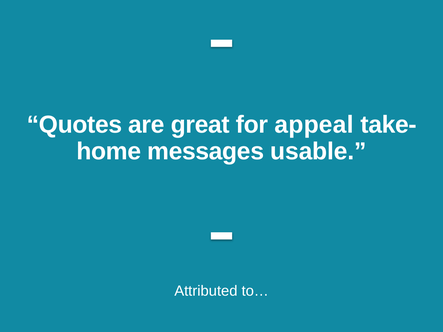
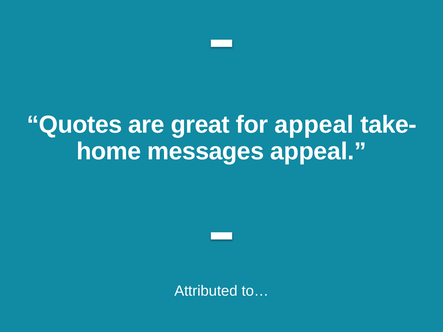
messages usable: usable -> appeal (318, 151)
